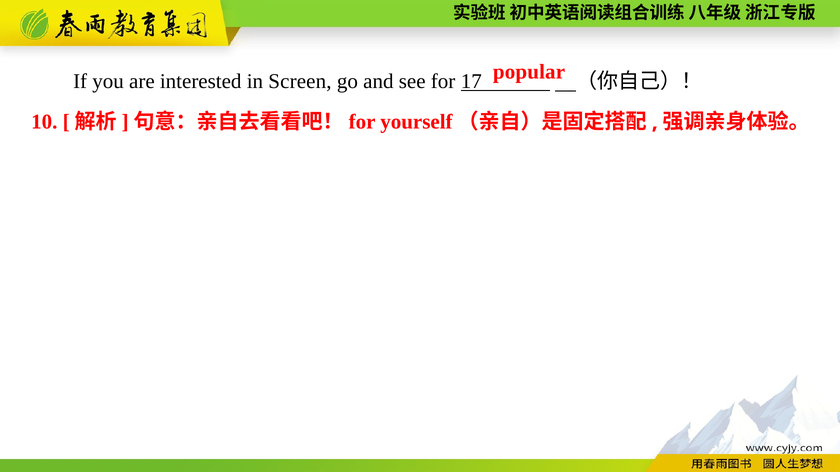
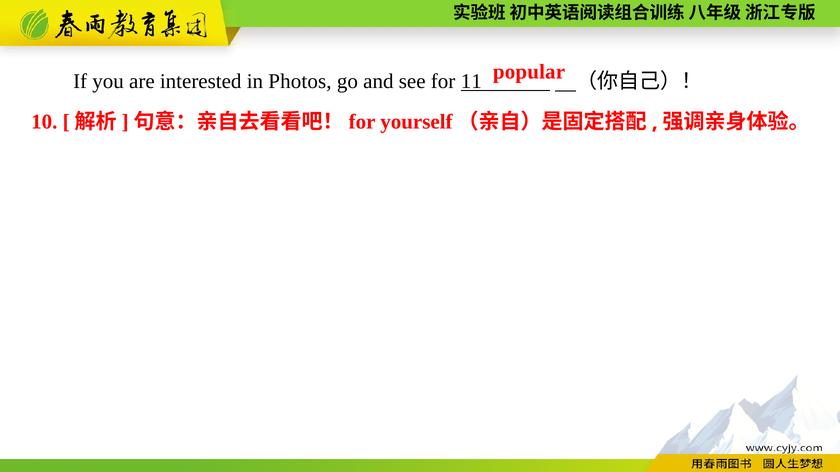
Screen: Screen -> Photos (300, 81)
17: 17 -> 11 (471, 81)
